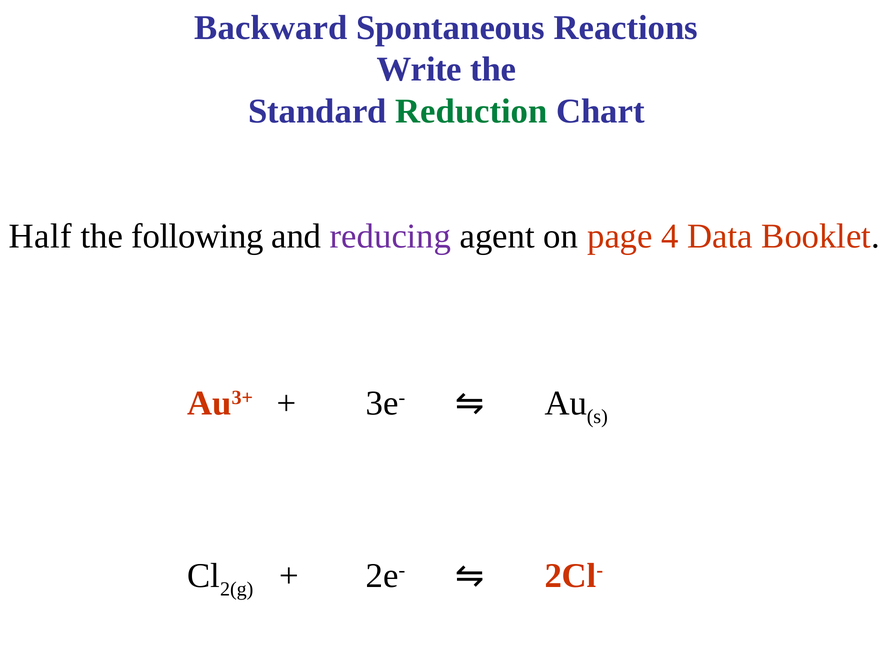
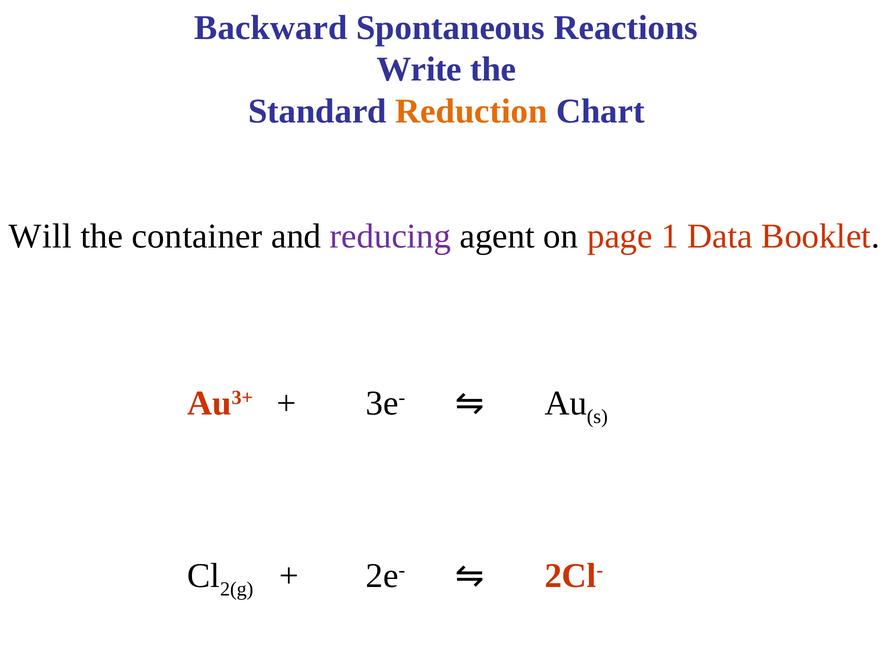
Reduction colour: green -> orange (471, 111)
Half: Half -> Will (40, 236)
following: following -> container (197, 236)
4: 4 -> 1 (670, 236)
